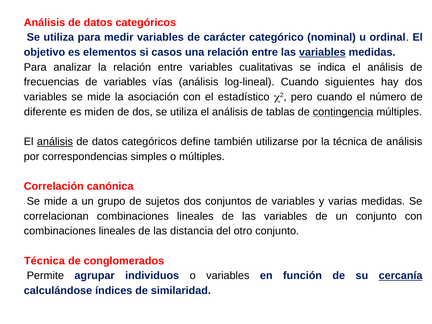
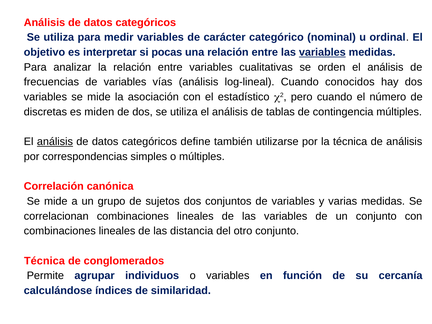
elementos: elementos -> interpretar (110, 52)
casos: casos -> pocas (167, 52)
indica: indica -> orden (332, 67)
siguientes: siguientes -> conocidos (350, 82)
diferente: diferente -> discretas (45, 112)
contingencia underline: present -> none (343, 112)
cercanía underline: present -> none (401, 276)
